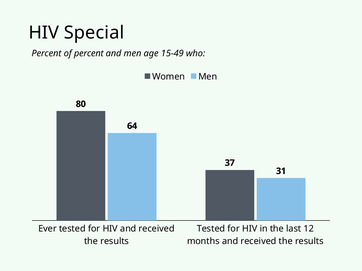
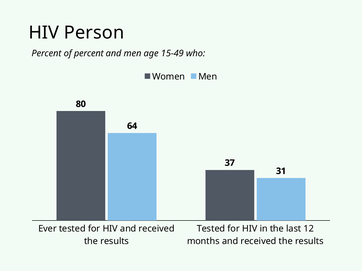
Special: Special -> Person (94, 33)
